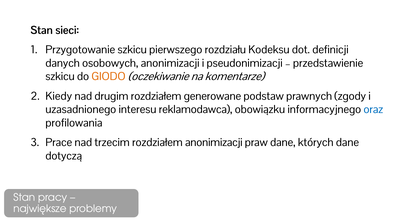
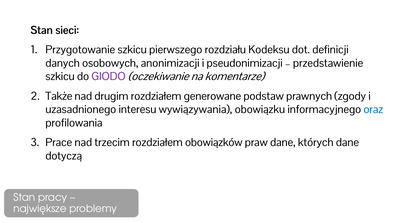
GIODO colour: orange -> purple (108, 77)
Kiedy: Kiedy -> Także (59, 96)
reklamodawca: reklamodawca -> wywiązywania (196, 110)
rozdziałem anonimizacji: anonimizacji -> obowiązków (214, 143)
